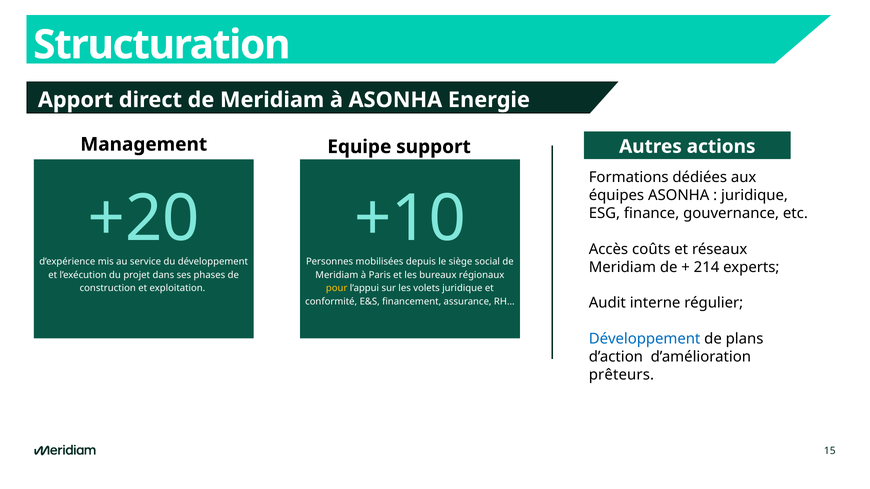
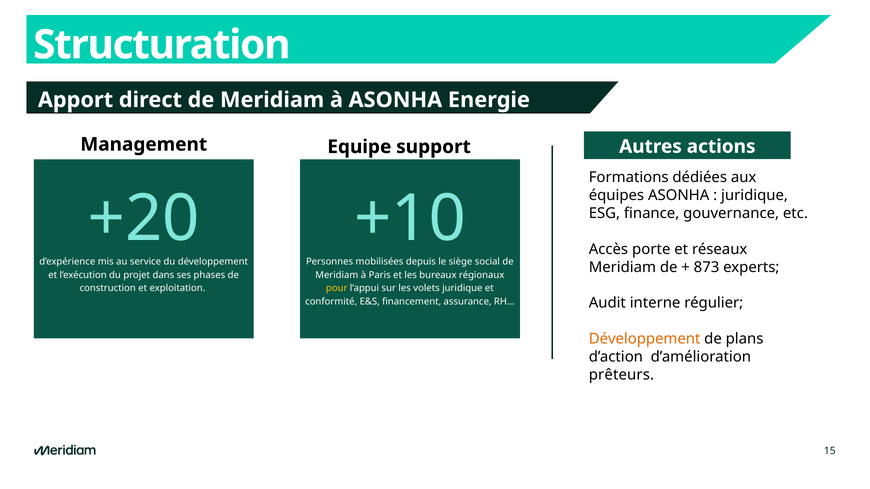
coûts: coûts -> porte (651, 249)
214: 214 -> 873 (707, 267)
Développement colour: blue -> orange (645, 339)
